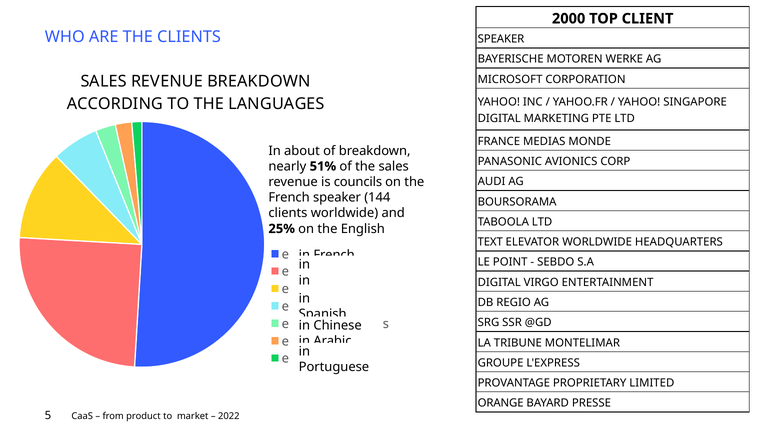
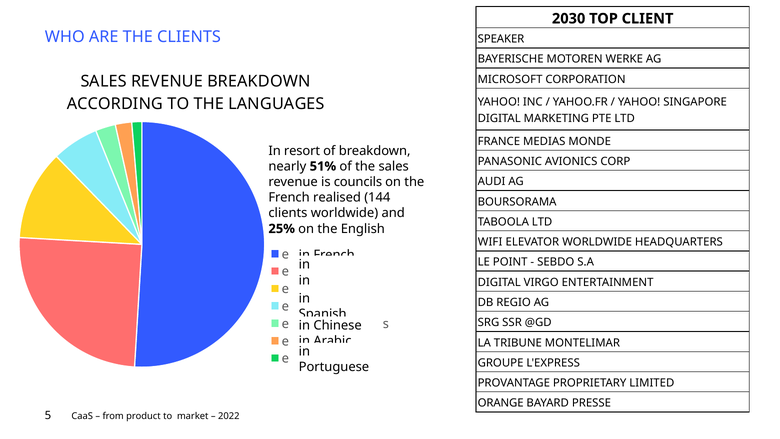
2000: 2000 -> 2030 (569, 19)
about: about -> resort (302, 151)
French speaker: speaker -> realised (337, 197)
TEXT: TEXT -> WIFI (490, 242)
